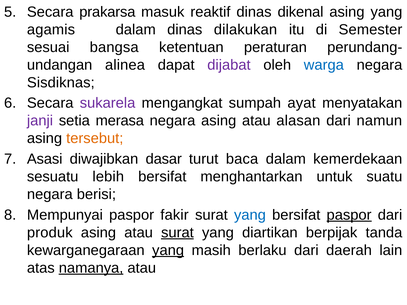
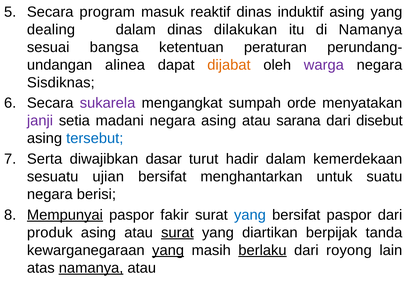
prakarsa: prakarsa -> program (107, 12)
dikenal: dikenal -> induktif (301, 12)
agamis: agamis -> dealing (51, 30)
di Semester: Semester -> Namanya (370, 30)
dijabat colour: purple -> orange (229, 65)
warga colour: blue -> purple (324, 65)
ayat: ayat -> orde (302, 103)
merasa: merasa -> madani (120, 121)
alasan: alasan -> sarana (299, 121)
namun: namun -> disebut (379, 121)
tersebut colour: orange -> blue (95, 139)
Asasi: Asasi -> Serta (45, 159)
baca: baca -> hadir (242, 159)
lebih: lebih -> ujian (108, 177)
Mempunyai underline: none -> present (65, 215)
paspor underline: present -> none (349, 215)
berlaku underline: none -> present (262, 250)
daerah: daerah -> royong (349, 250)
